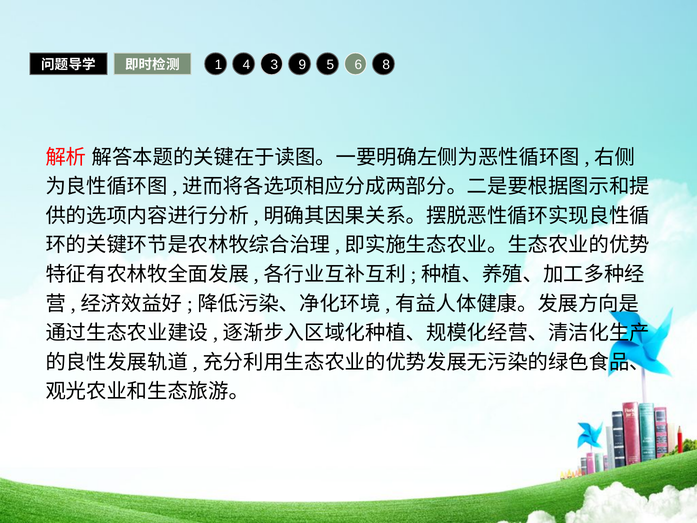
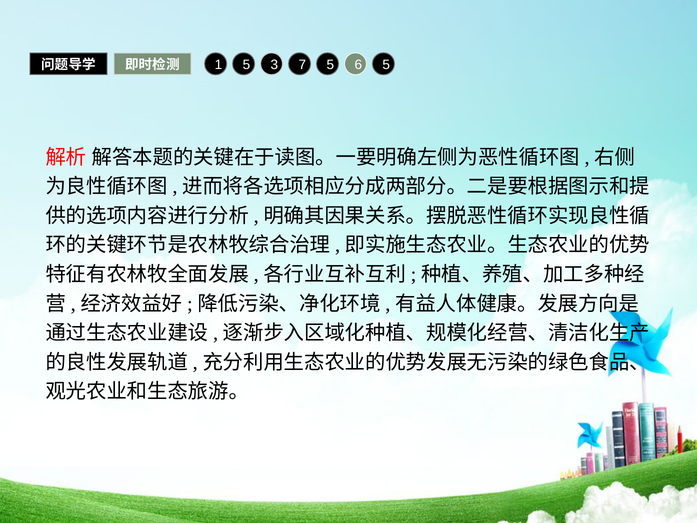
1 4: 4 -> 5 (246, 65)
9: 9 -> 7 (302, 65)
6 8: 8 -> 5 (386, 65)
